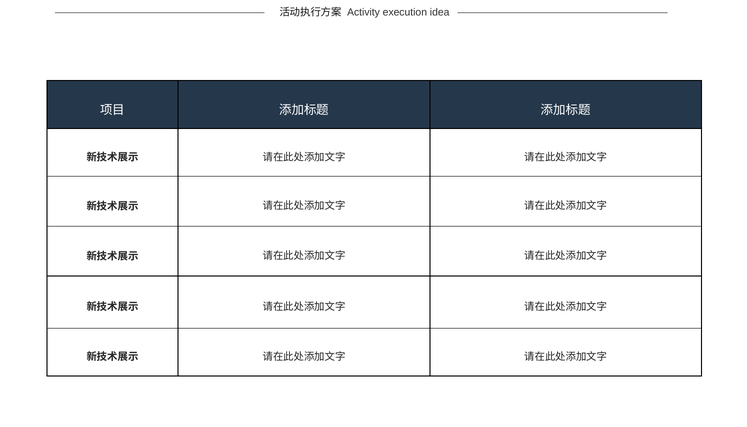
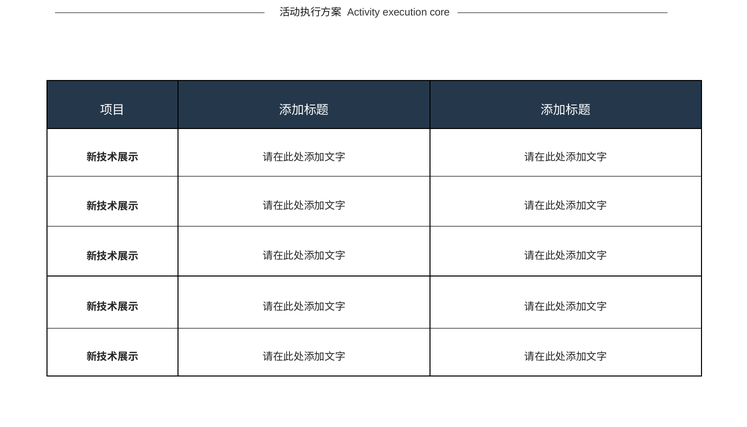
idea: idea -> core (440, 12)
